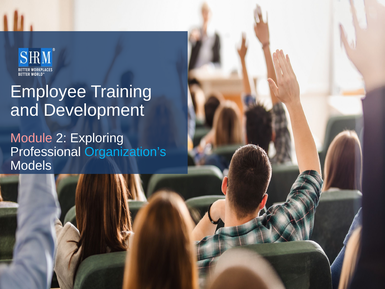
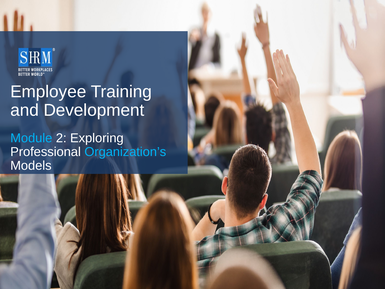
Module colour: pink -> light blue (31, 138)
